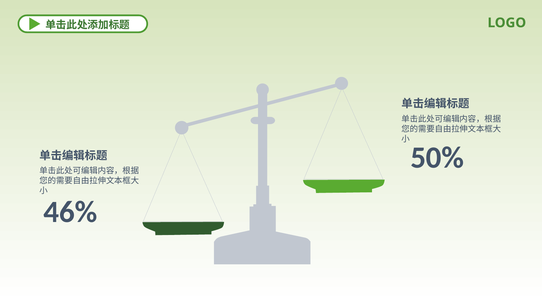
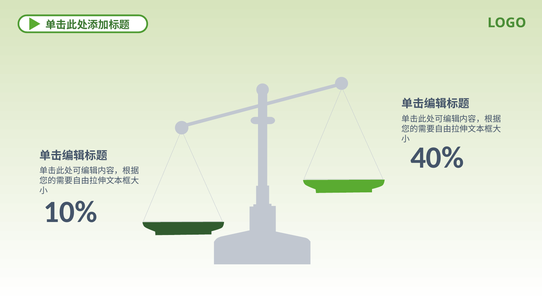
50%: 50% -> 40% (437, 157)
46%: 46% -> 10% (70, 212)
